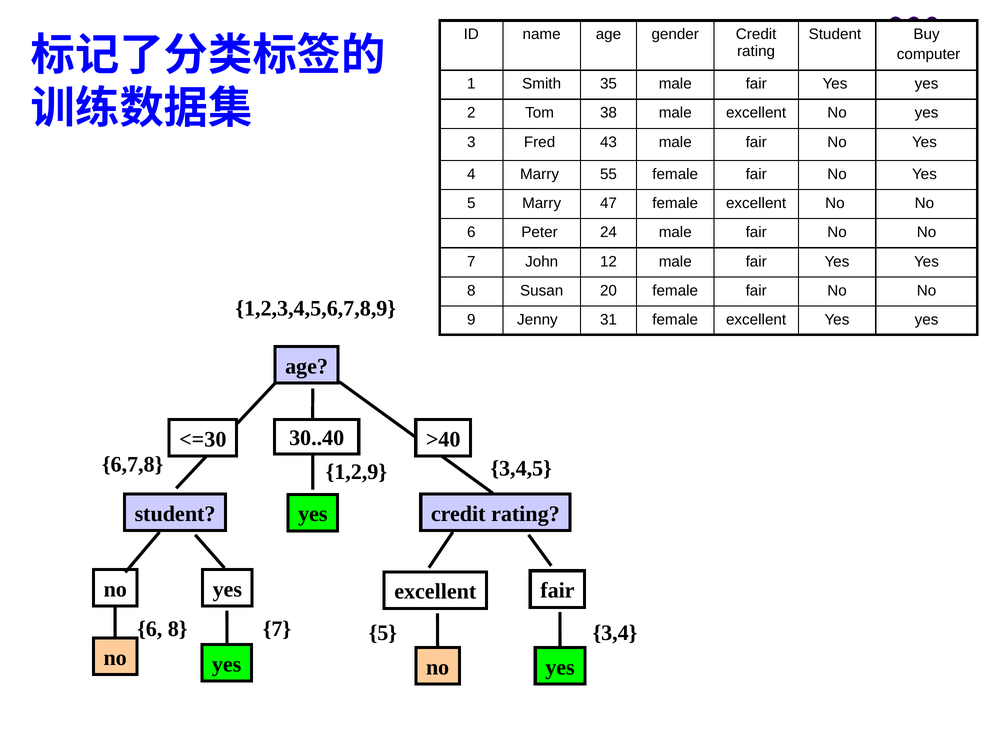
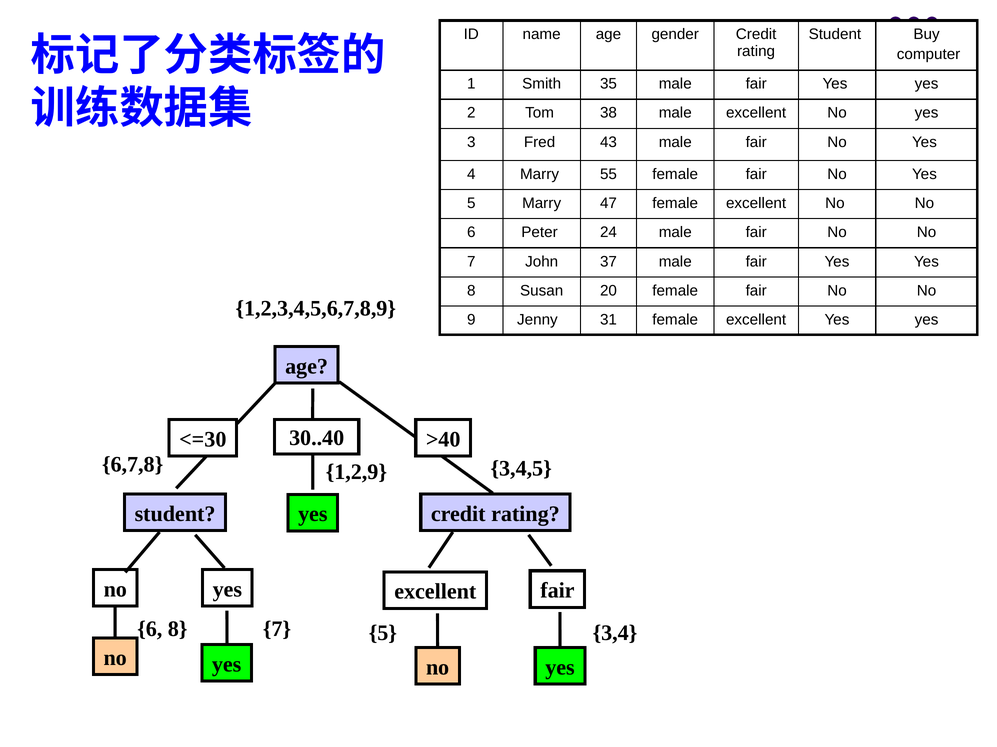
12: 12 -> 37 (608, 262)
